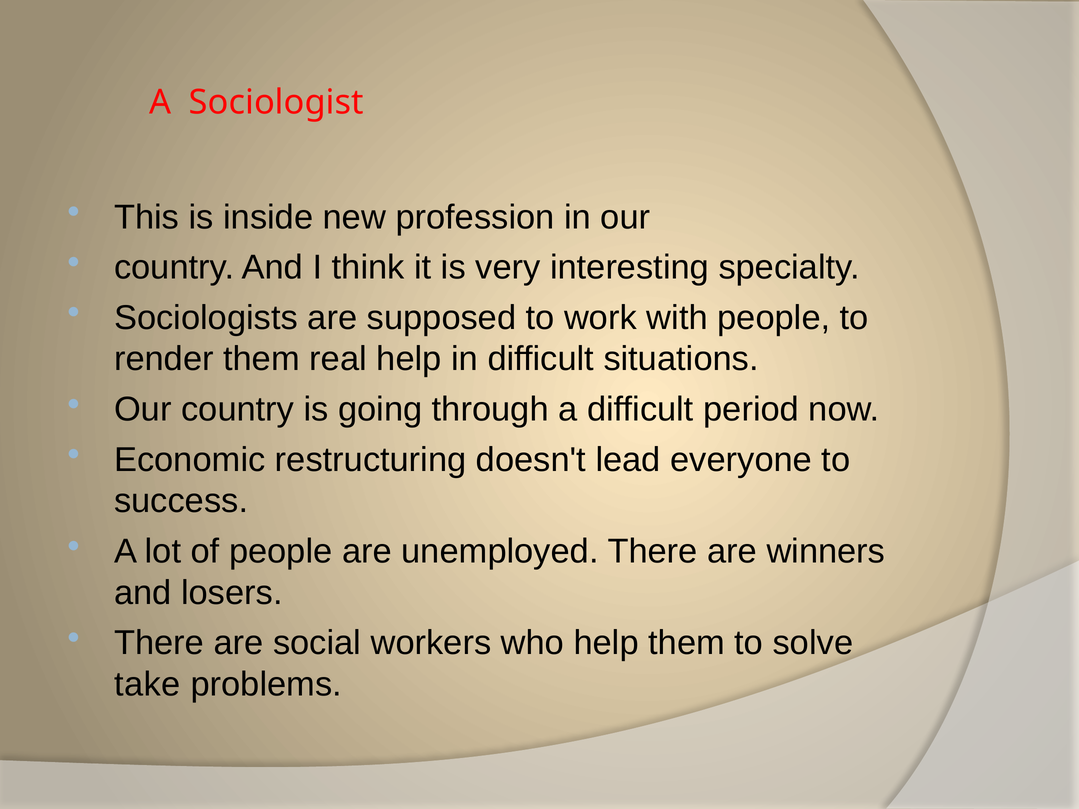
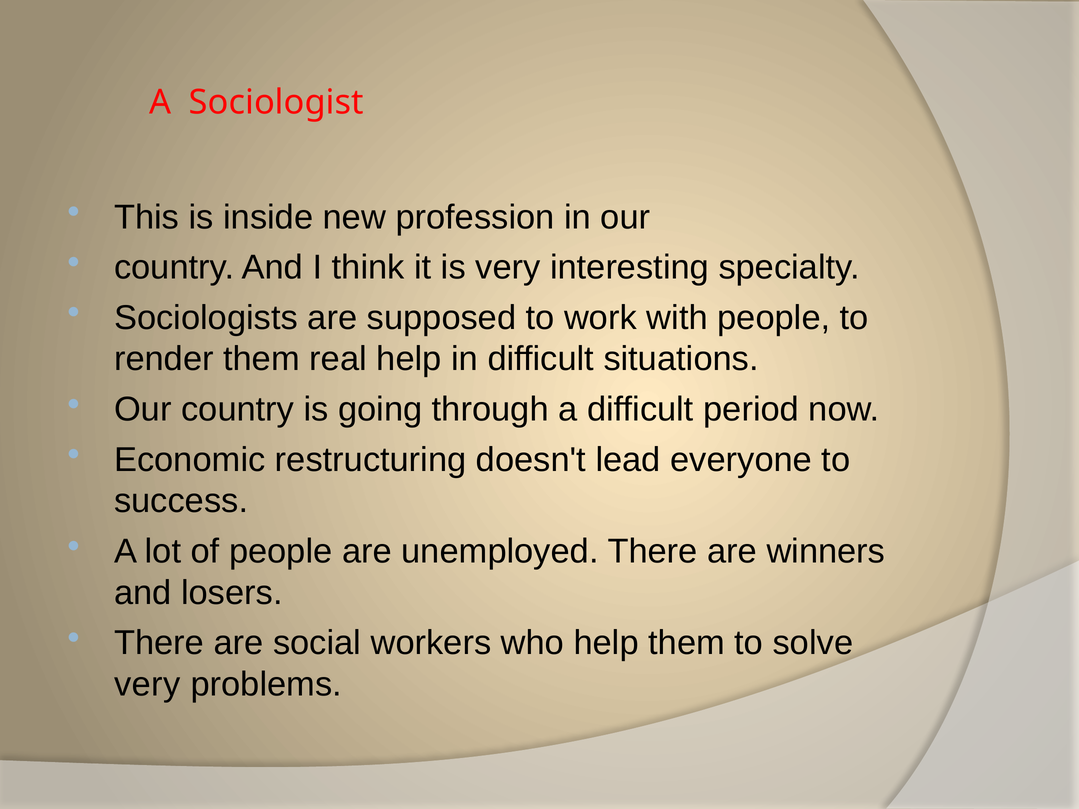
take: take -> very (147, 685)
